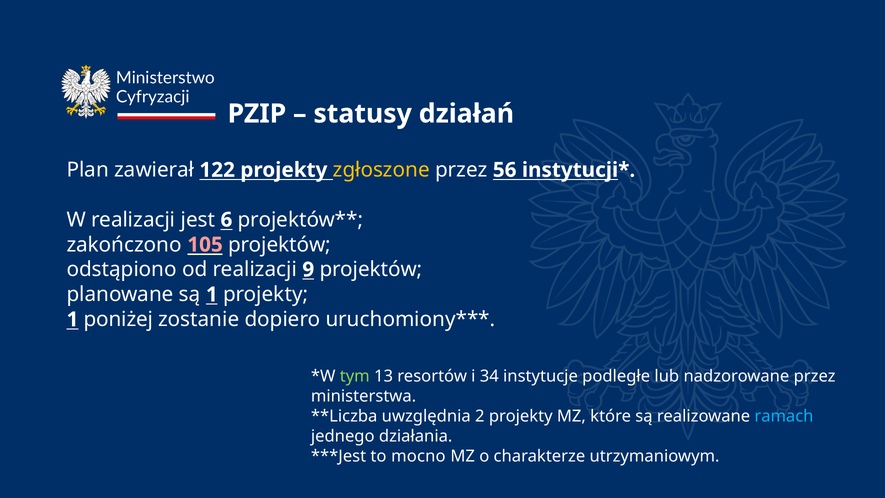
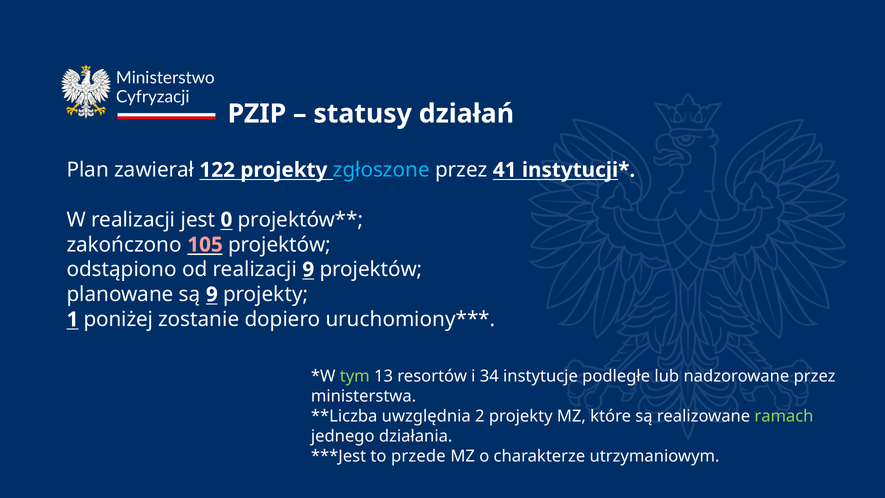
zgłoszone colour: yellow -> light blue (381, 170)
56: 56 -> 41 (505, 170)
6: 6 -> 0 (226, 220)
są 1: 1 -> 9 (212, 294)
ramach colour: light blue -> light green (784, 416)
mocno: mocno -> przede (418, 456)
